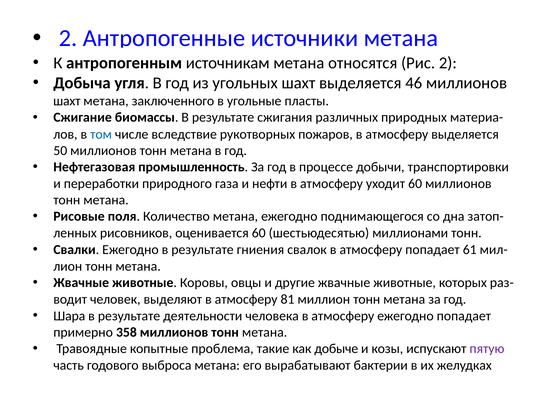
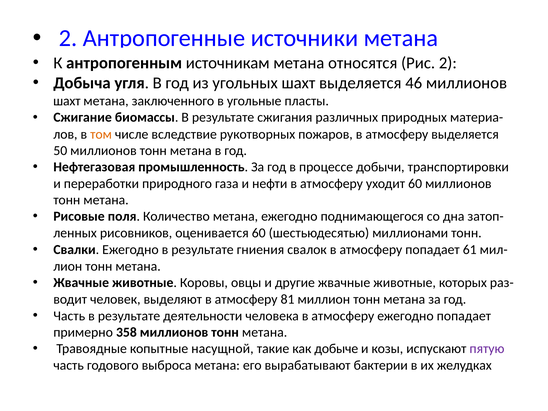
том colour: blue -> orange (101, 134)
Шара: Шара -> Часть (69, 316)
проблема: проблема -> насущной (222, 349)
